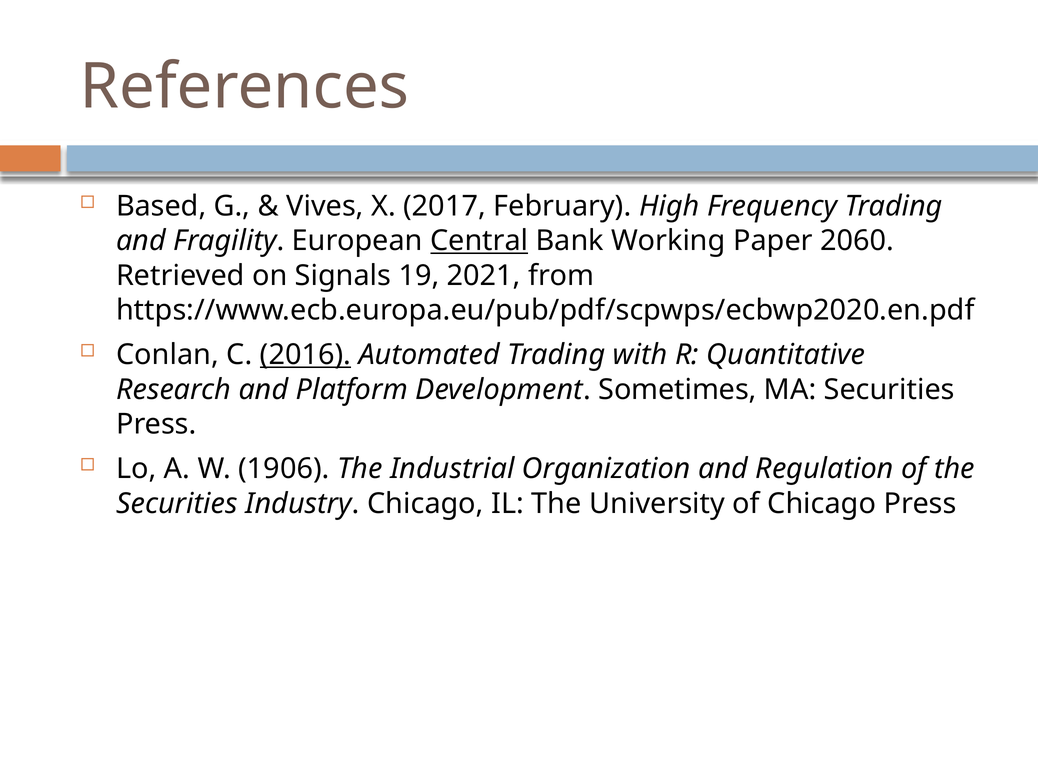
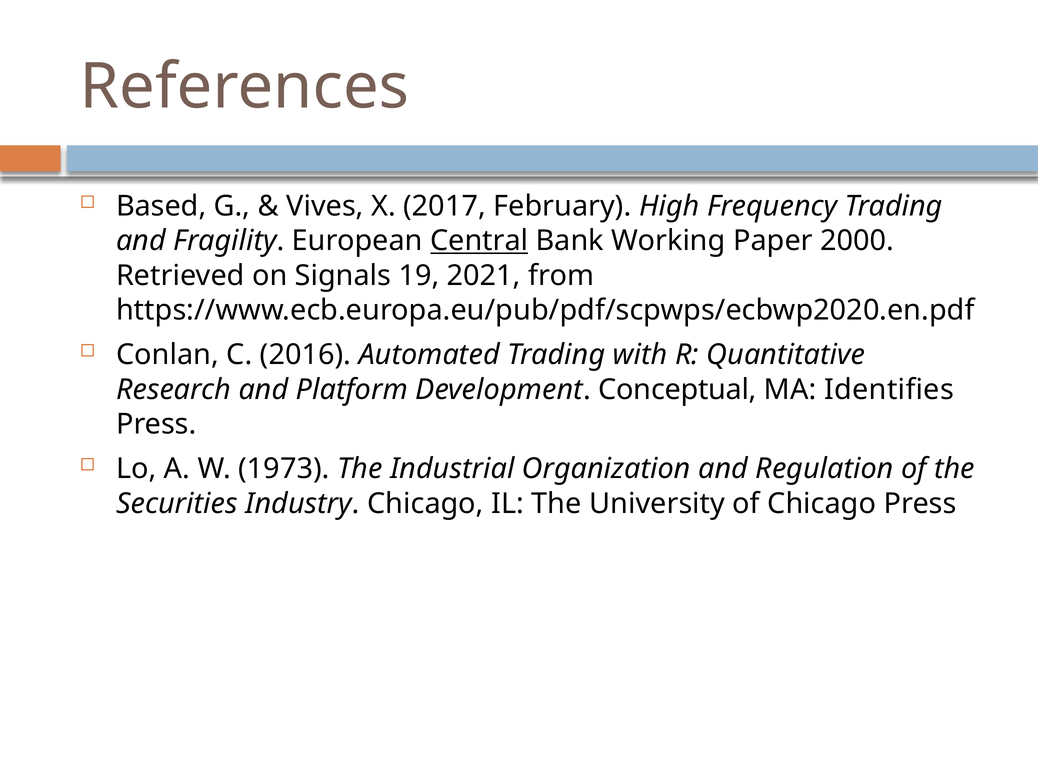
2060: 2060 -> 2000 (857, 241)
2016 underline: present -> none (305, 355)
Sometimes: Sometimes -> Conceptual (677, 389)
MA Securities: Securities -> Identifies (889, 389)
1906: 1906 -> 1973 (284, 469)
